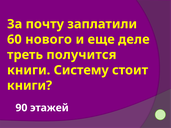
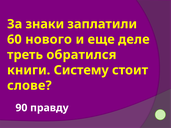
почту: почту -> знаки (45, 24)
получится: получится -> обратился (81, 55)
книги: книги -> слове (29, 86)
этажей: этажей -> правду (49, 108)
